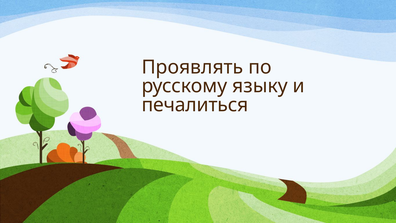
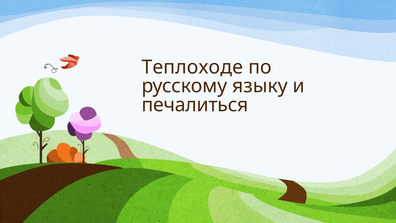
Проявлять: Проявлять -> Теплоходе (192, 67)
